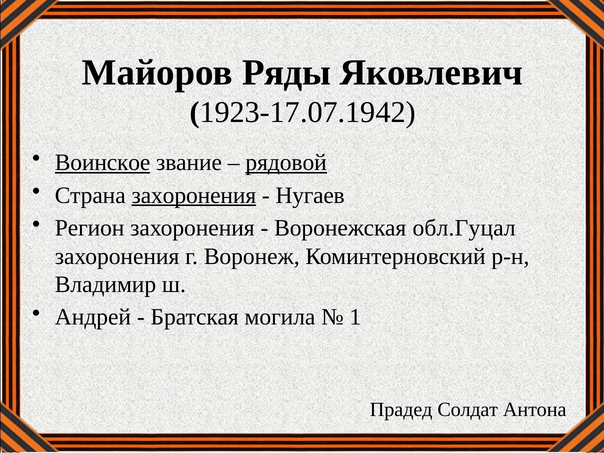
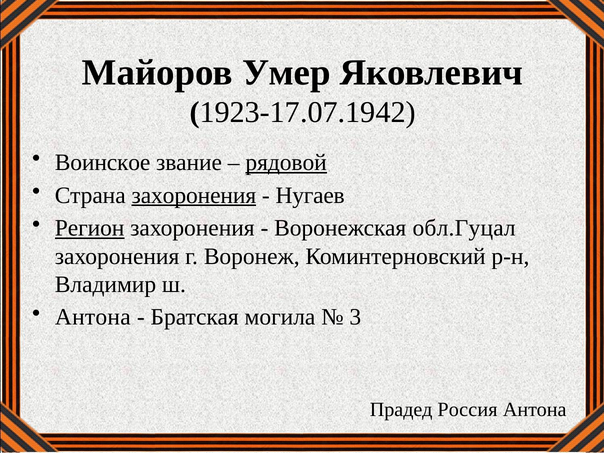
Ряды: Ряды -> Умер (286, 73)
Воинское underline: present -> none (103, 162)
Регион underline: none -> present (90, 228)
Андрей: Андрей -> Антона (93, 317)
1: 1 -> 3 (355, 317)
Солдат: Солдат -> Россия (468, 409)
